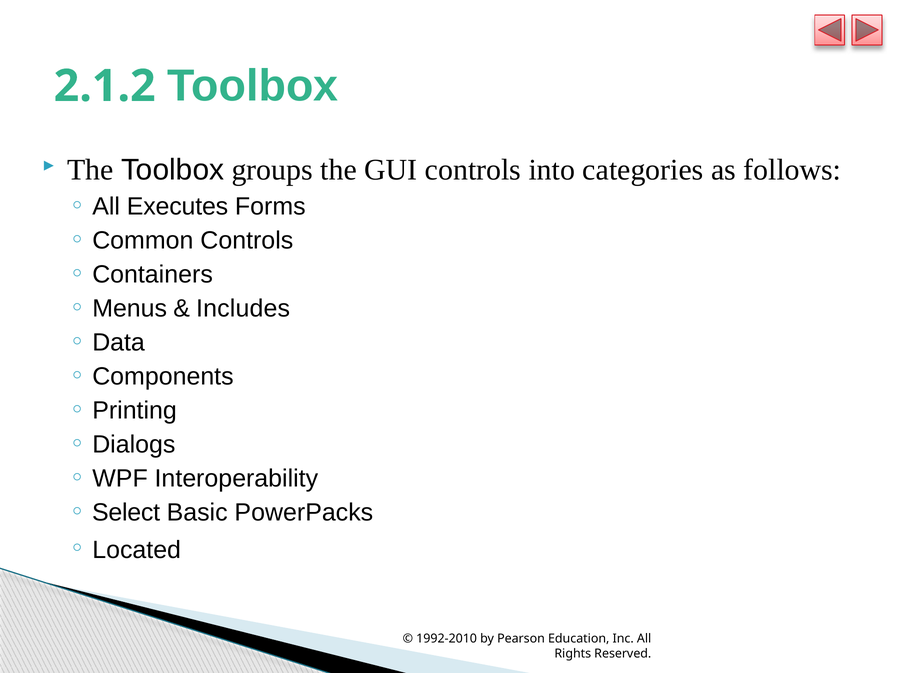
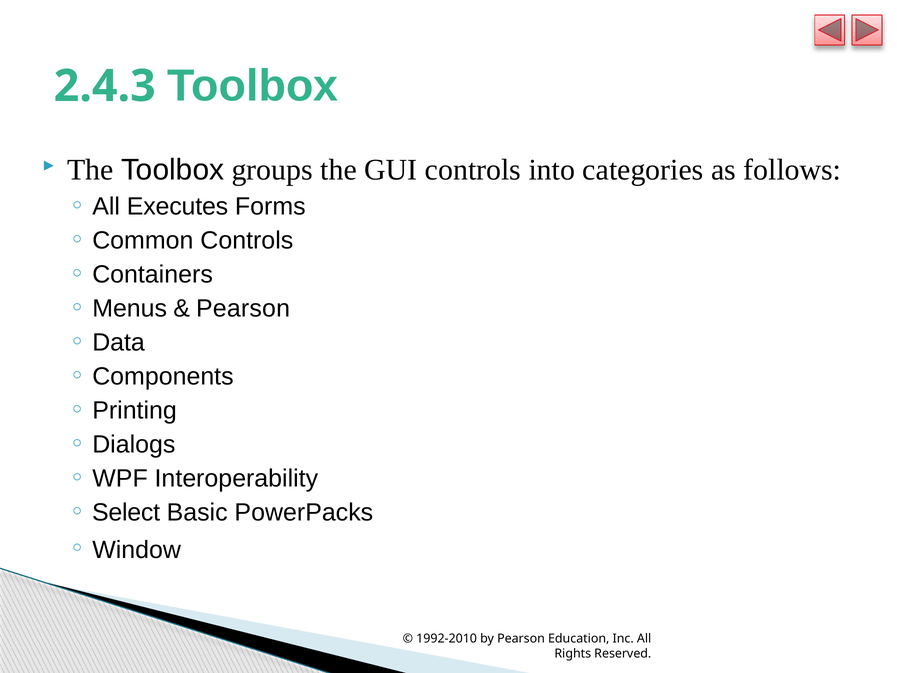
2.1.2: 2.1.2 -> 2.4.3 (105, 86)
Includes: Includes -> Pearson (243, 308)
Located: Located -> Window (137, 550)
